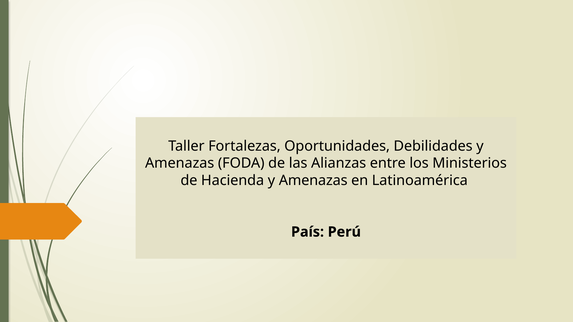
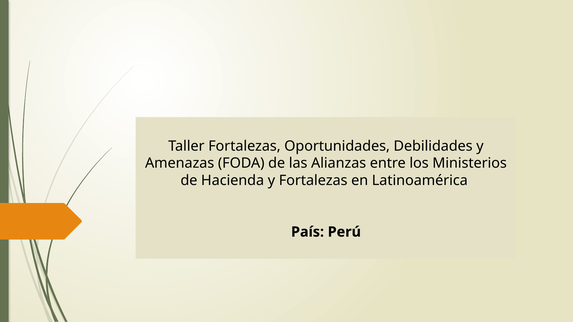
Hacienda y Amenazas: Amenazas -> Fortalezas (313, 181)
